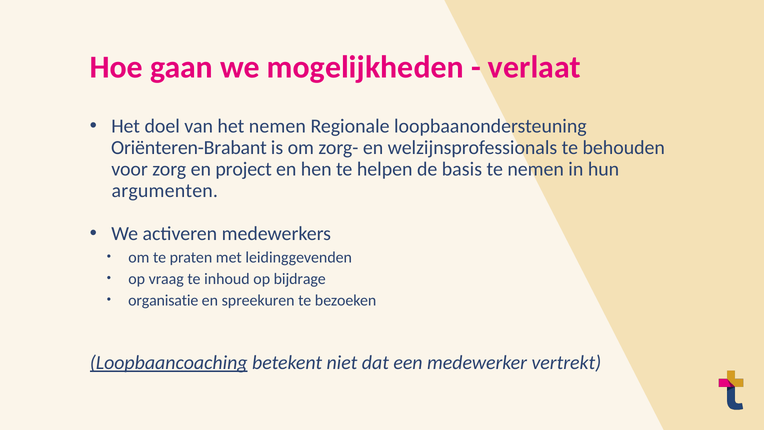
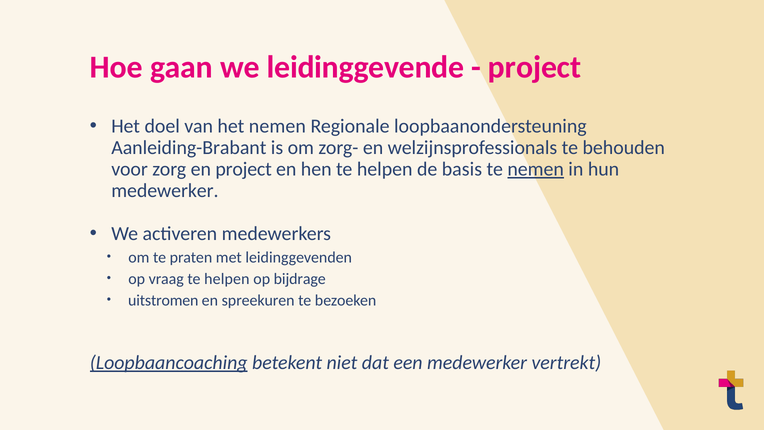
mogelijkheden: mogelijkheden -> leidinggevende (365, 67)
verlaat: verlaat -> project (535, 67)
Oriënteren-Brabant: Oriënteren-Brabant -> Aanleiding-Brabant (189, 148)
nemen underline: none -> present (536, 169)
argumenten: argumenten -> medewerker (165, 191)
vraag te inhoud: inhoud -> helpen (227, 279)
organisatie: organisatie -> uitstromen (163, 300)
